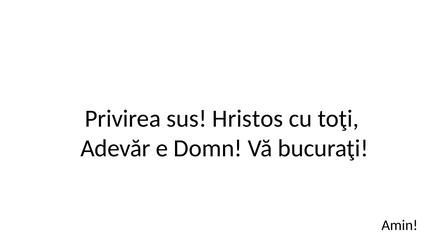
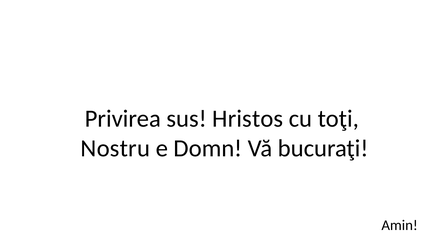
Adevăr: Adevăr -> Nostru (115, 148)
